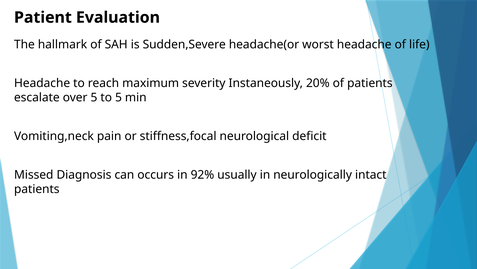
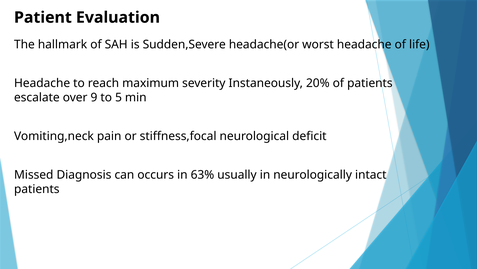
over 5: 5 -> 9 (94, 97)
92%: 92% -> 63% (202, 174)
